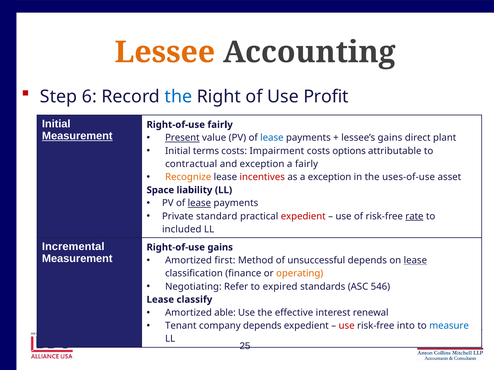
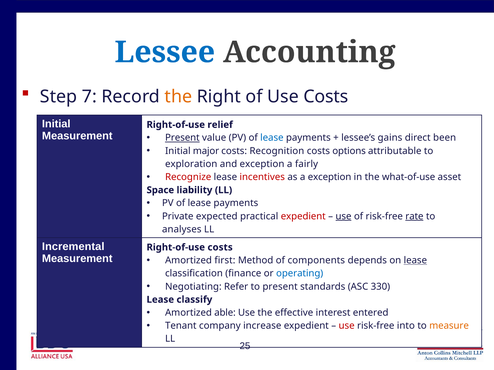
Lessee colour: orange -> blue (165, 52)
6: 6 -> 7 (89, 97)
the colour: blue -> orange (178, 97)
Use Profit: Profit -> Costs (326, 97)
Right-of-use fairly: fairly -> relief (220, 125)
Measurement underline: present -> none (77, 136)
plant: plant -> been (445, 138)
terms: terms -> major (206, 151)
Impairment: Impairment -> Recognition (277, 151)
contractual: contractual -> exploration (191, 164)
Recognize colour: orange -> red (188, 177)
uses-of-use: uses-of-use -> what-of-use (409, 177)
lease underline: present -> none (199, 203)
standard: standard -> expected (217, 216)
use underline: none -> present (344, 216)
included: included -> analyses (182, 230)
Right-of-use gains: gains -> costs (220, 248)
unsuccessful: unsuccessful -> components (316, 261)
operating colour: orange -> blue (300, 274)
to expired: expired -> present (280, 287)
546: 546 -> 330 (380, 287)
renewal: renewal -> entered (371, 313)
company depends: depends -> increase (262, 326)
measure colour: blue -> orange (449, 326)
